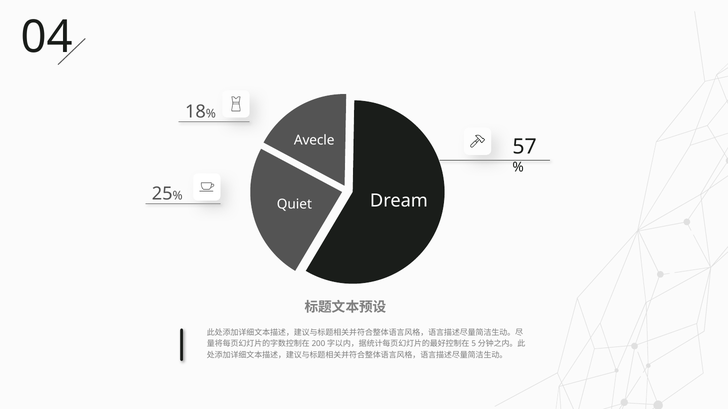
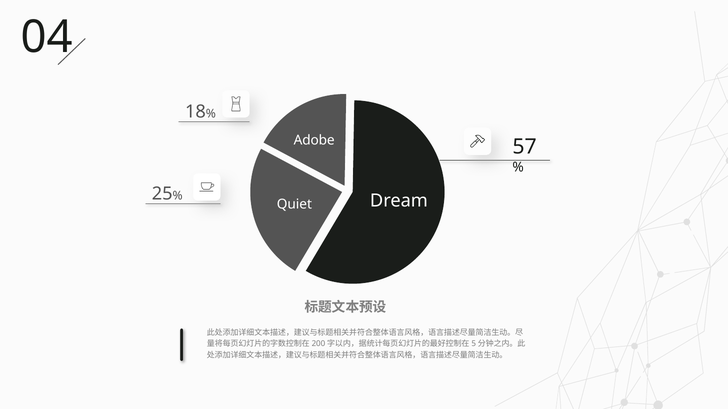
Avecle: Avecle -> Adobe (314, 140)
